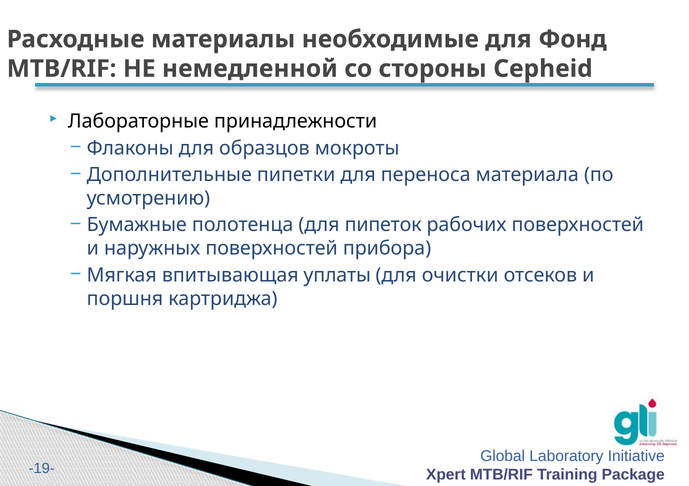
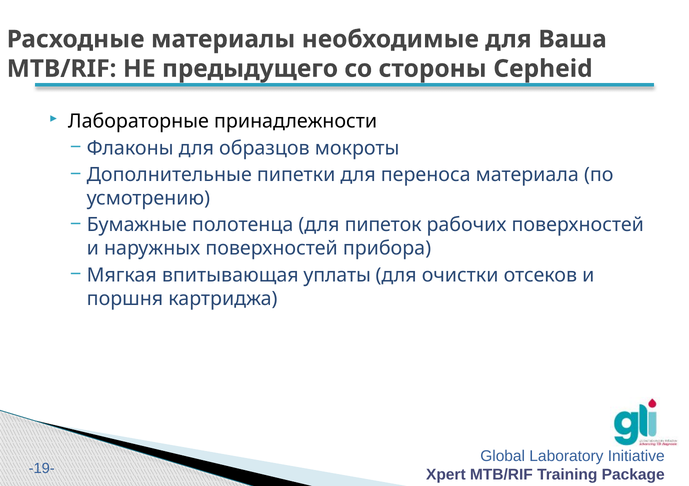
Фонд: Фонд -> Ваша (573, 39)
немедленной: немедленной -> предыдущего (250, 69)
